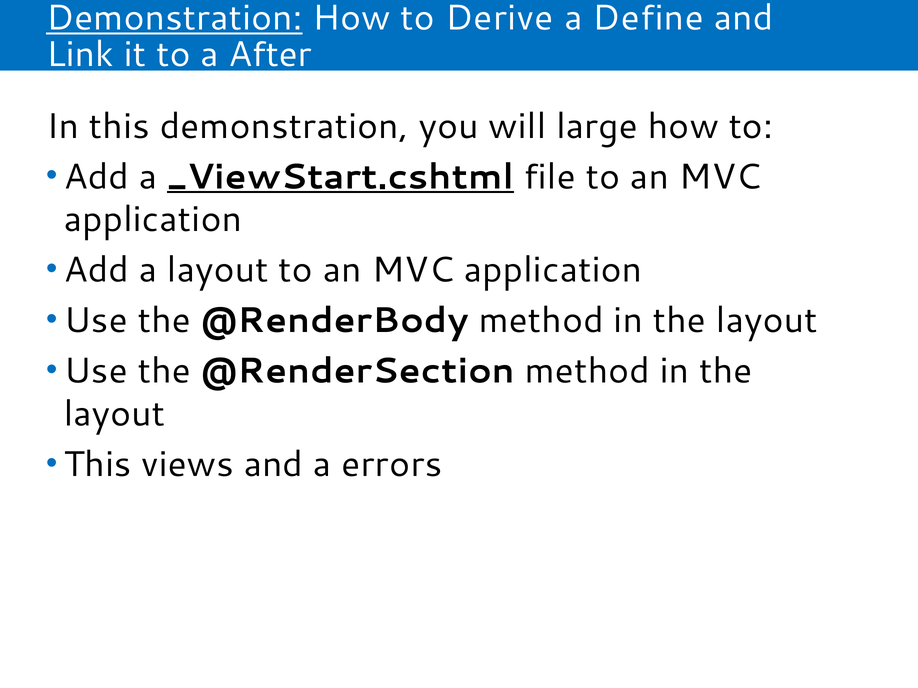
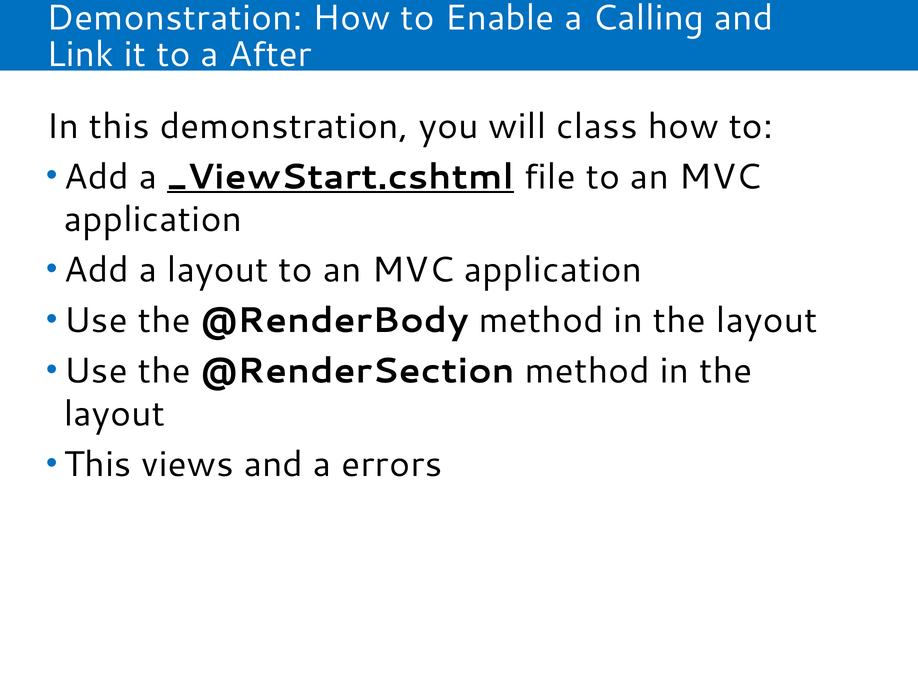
Demonstration underline: present -> none (174, 18)
Derive: Derive -> Enable (500, 18)
Define: Define -> Calling (648, 18)
large: large -> class (597, 126)
